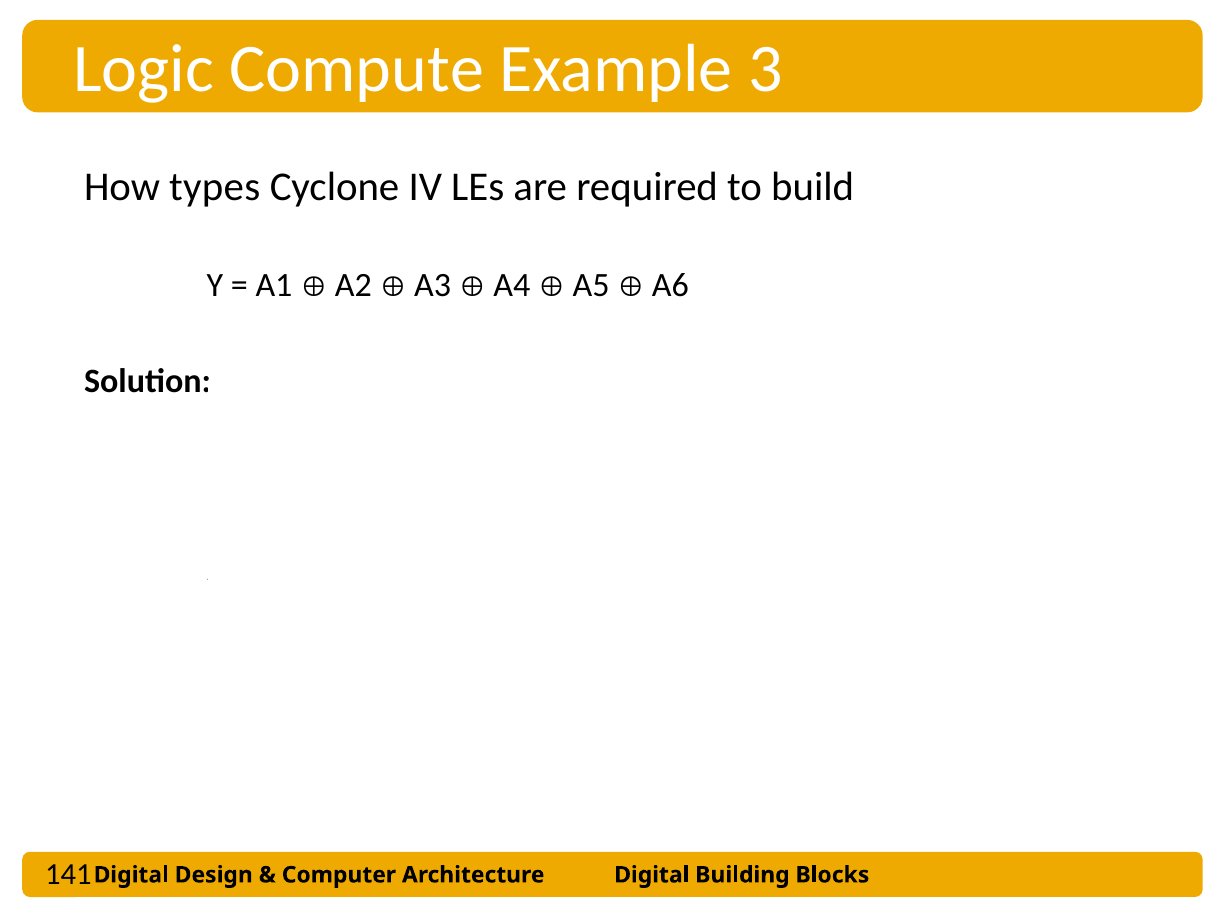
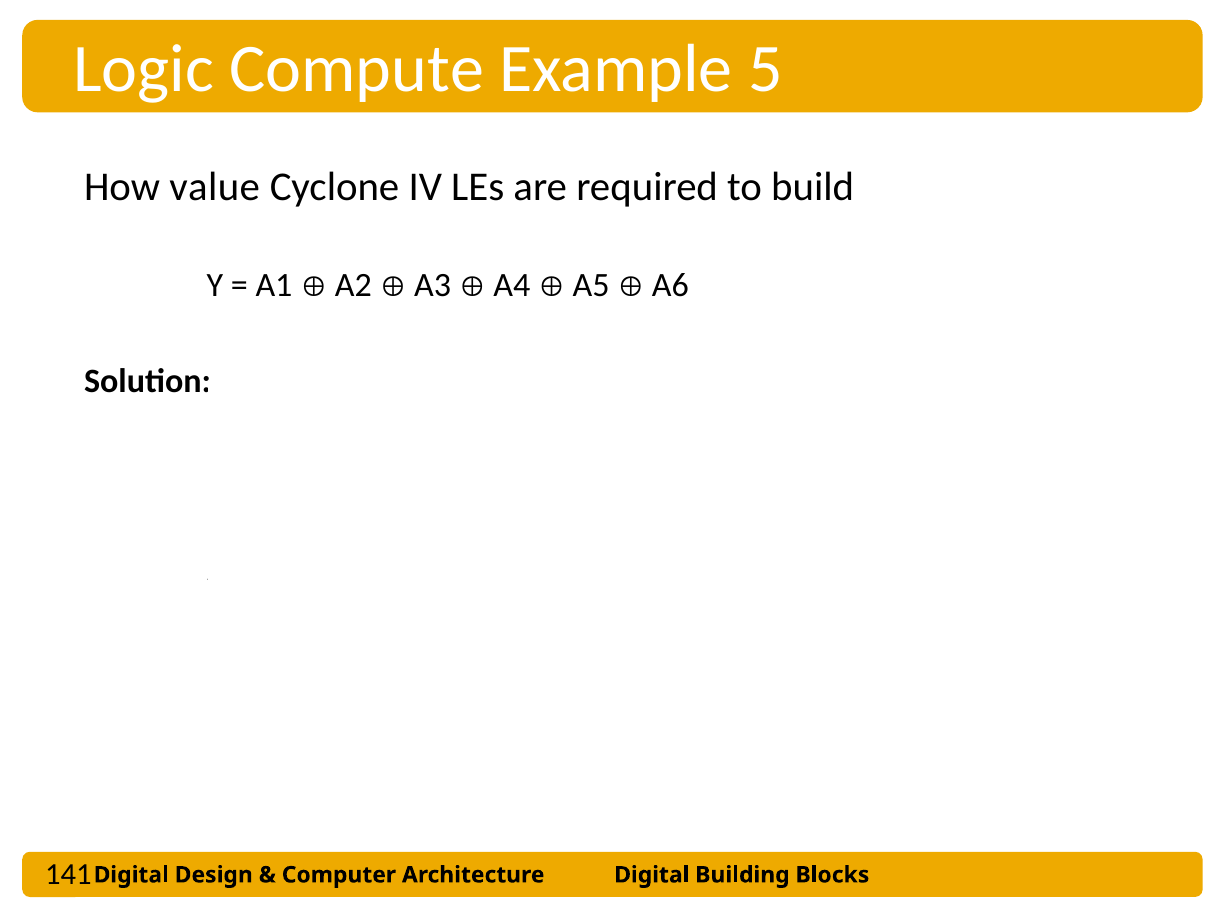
Example 3: 3 -> 5 (765, 69)
types: types -> value (215, 187)
